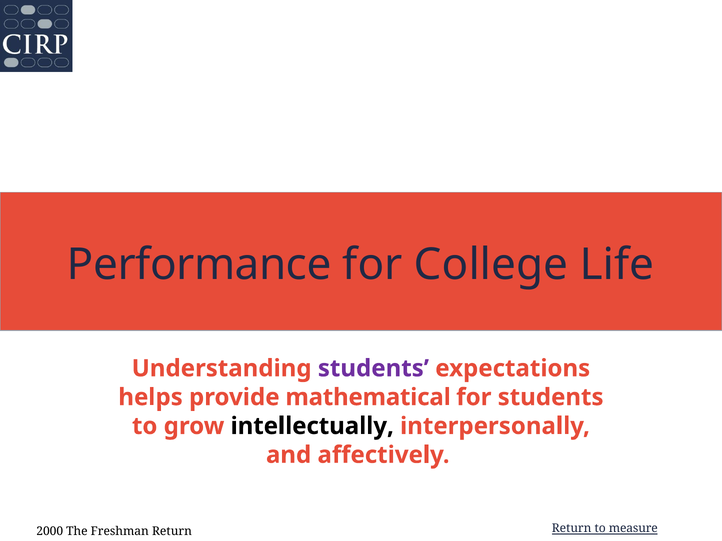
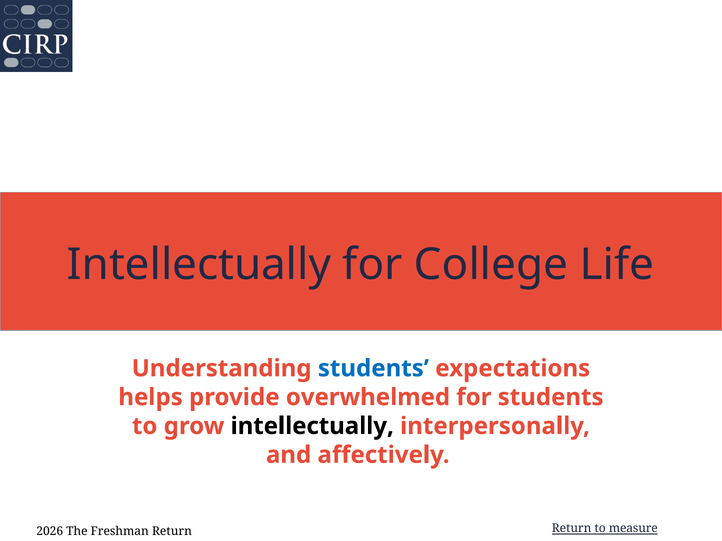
Performance: Performance -> Intellectually (199, 265)
students colour: purple -> blue (373, 369)
mathematical: mathematical -> overwhelmed (368, 398)
2000: 2000 -> 2026 (50, 532)
